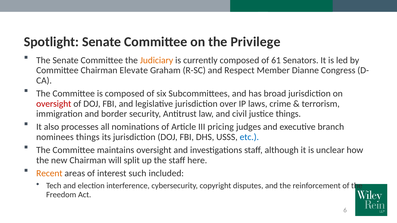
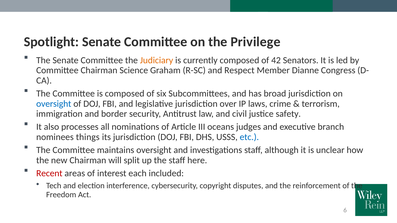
61: 61 -> 42 (276, 60)
Elevate: Elevate -> Science (134, 71)
oversight colour: red -> blue (54, 104)
justice things: things -> safety (288, 114)
pricing: pricing -> oceans (221, 127)
Recent colour: orange -> red (49, 174)
such: such -> each (138, 174)
